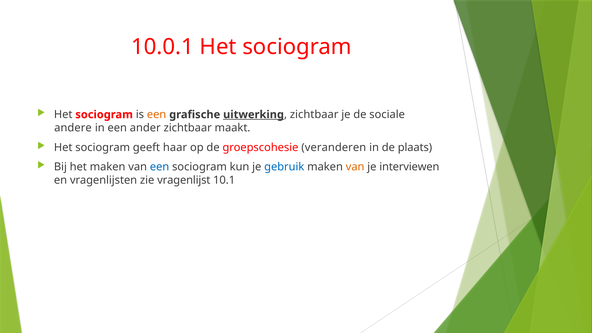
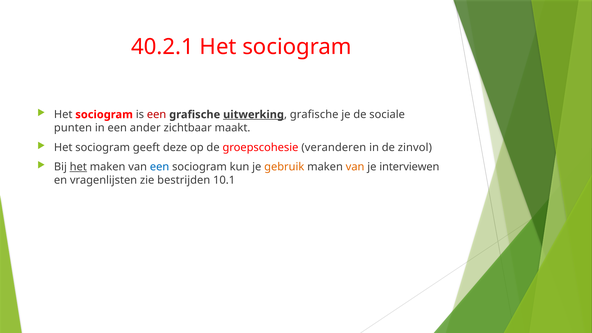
10.0.1: 10.0.1 -> 40.2.1 (163, 47)
een colour: orange -> red (157, 115)
zichtbaar: zichtbaar -> grafische (314, 115)
andere: andere -> punten (73, 128)
haar: haar -> deze (175, 147)
plaats: plaats -> zinvol (415, 147)
het underline: none -> present (78, 167)
gebruik colour: blue -> orange (284, 167)
vragenlijst: vragenlijst -> bestrijden (184, 180)
